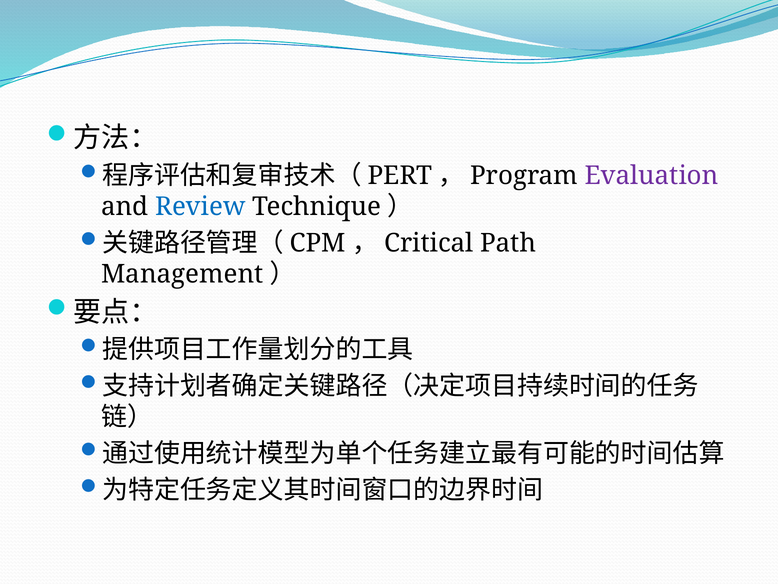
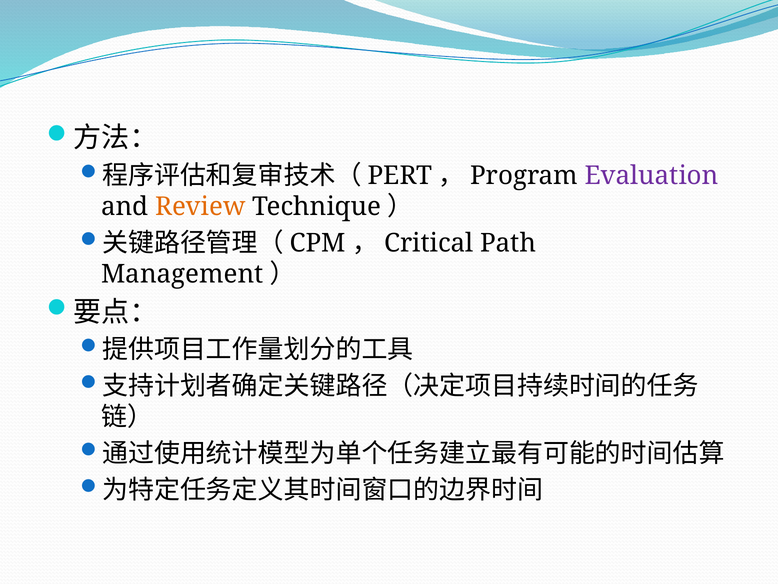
Review colour: blue -> orange (200, 207)
